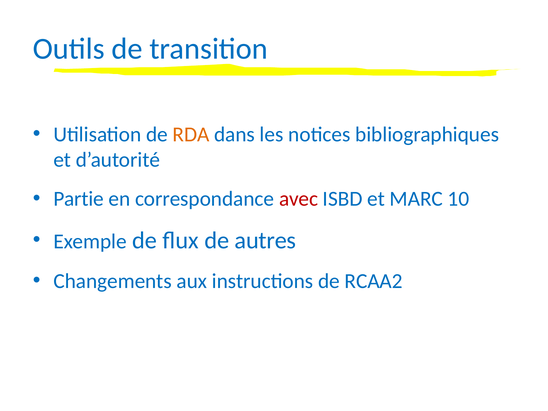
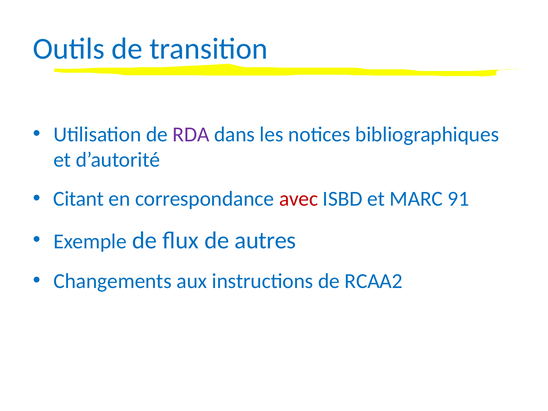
RDA colour: orange -> purple (191, 134)
Partie: Partie -> Citant (79, 199)
10: 10 -> 91 (458, 199)
